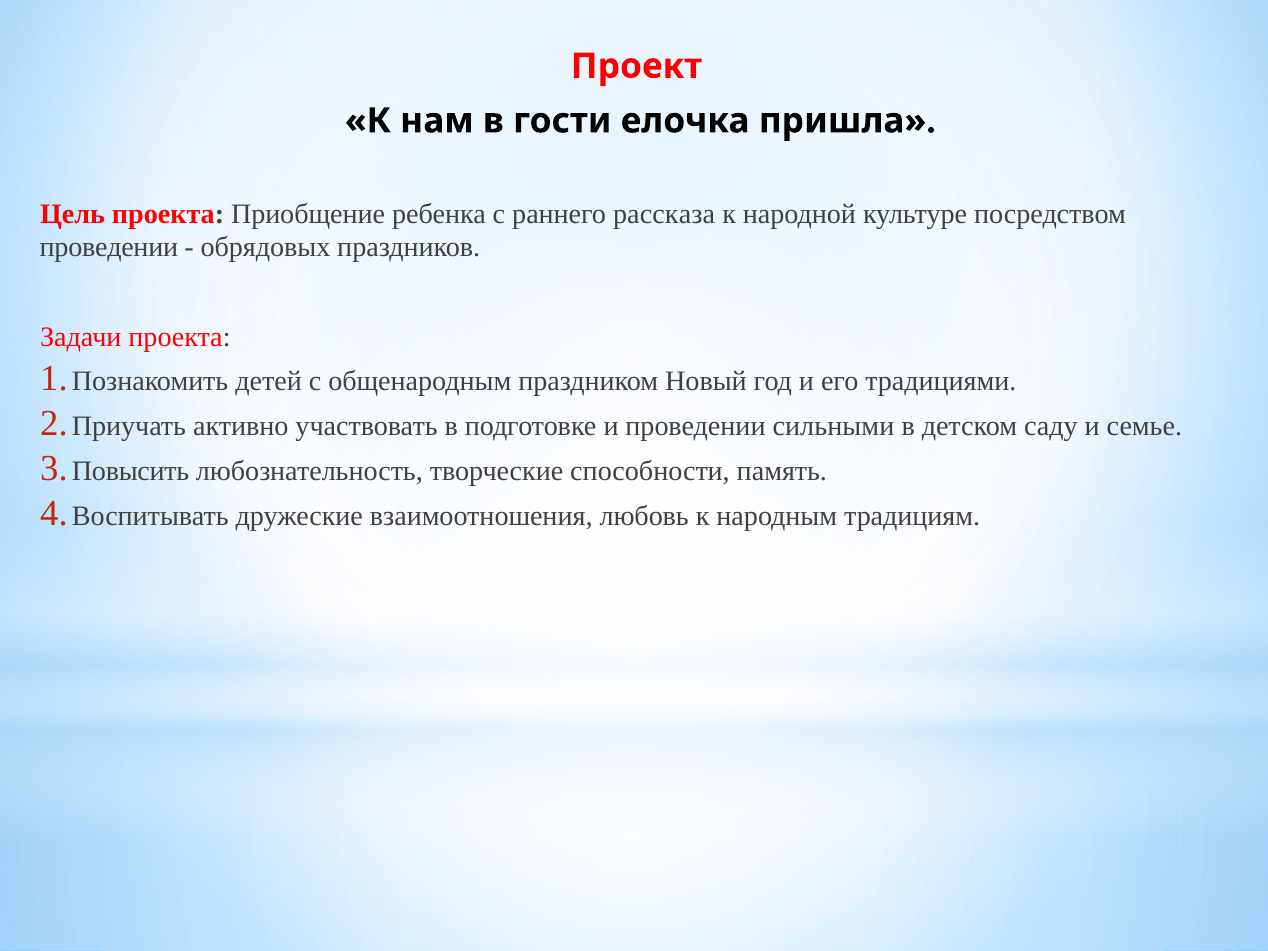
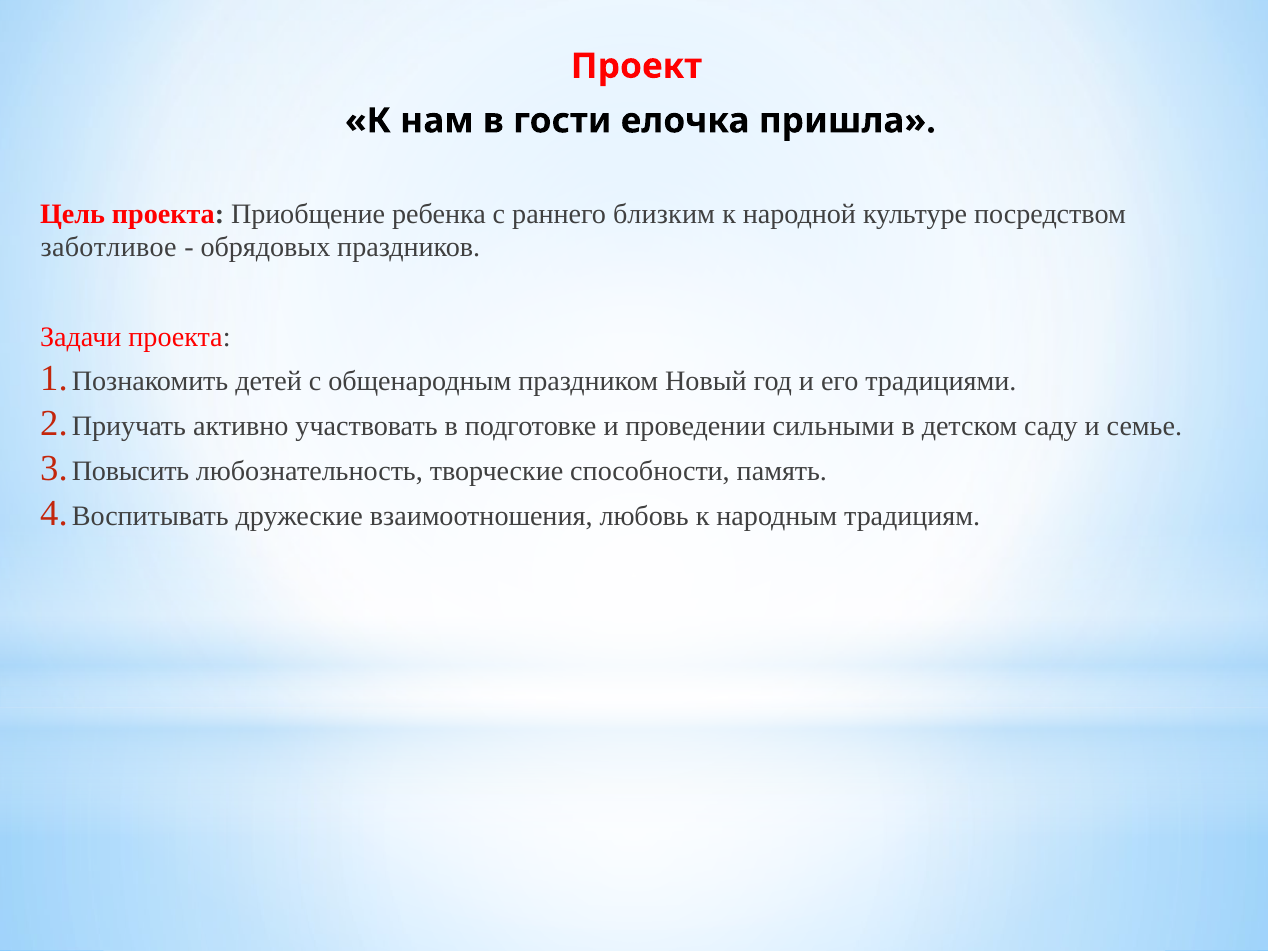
рассказа: рассказа -> близким (664, 214)
проведении: проведении -> заботливое (109, 248)
